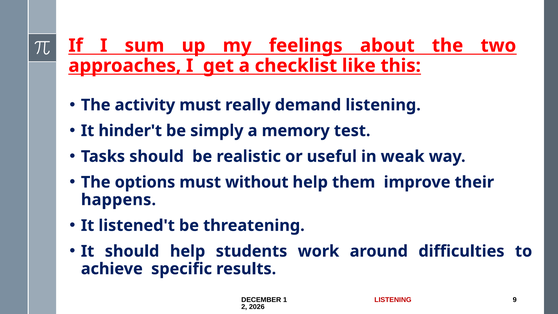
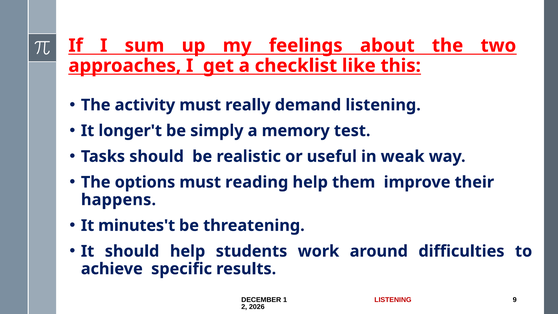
hinder't: hinder't -> longer't (130, 131)
without: without -> reading (257, 182)
listened't: listened't -> minutes't (137, 225)
